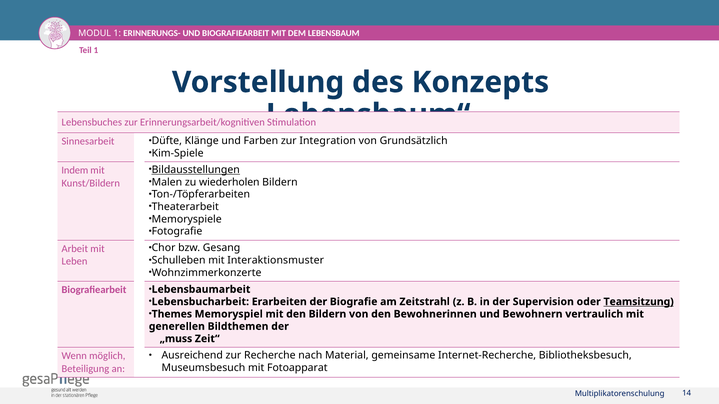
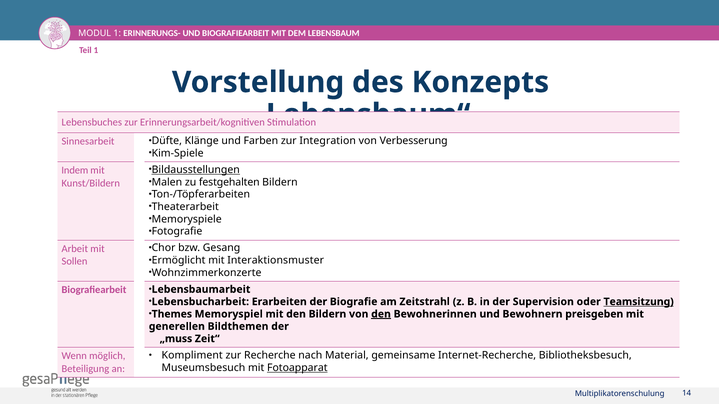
Grundsätzlich: Grundsätzlich -> Verbesserung (414, 141)
wiederholen: wiederholen -> festgehalten (229, 182)
Schulleben: Schulleben -> Ermöglicht (179, 261)
Leben: Leben -> Sollen (75, 262)
den underline: none -> present (381, 314)
vertraulich: vertraulich -> preisgeben (594, 314)
Ausreichend: Ausreichend -> Kompliment (192, 356)
Fotoapparat underline: none -> present (297, 368)
